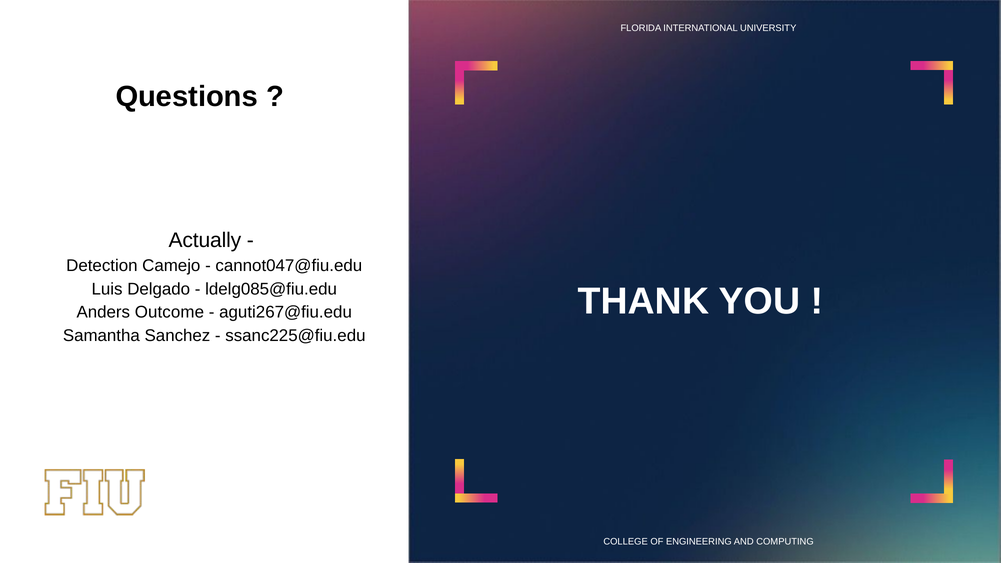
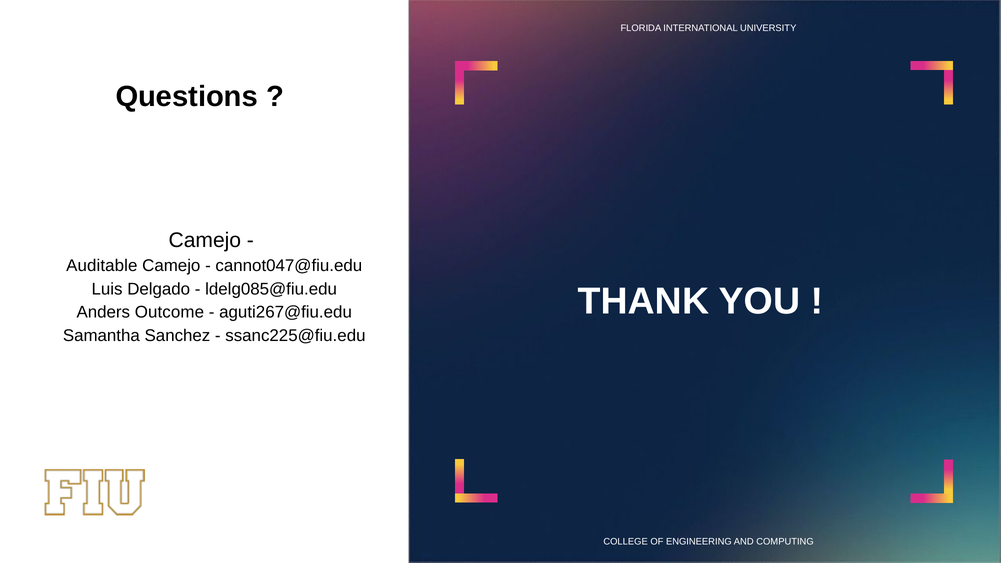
Actually: Actually -> Camejo (205, 240)
Detection: Detection -> Auditable (102, 266)
